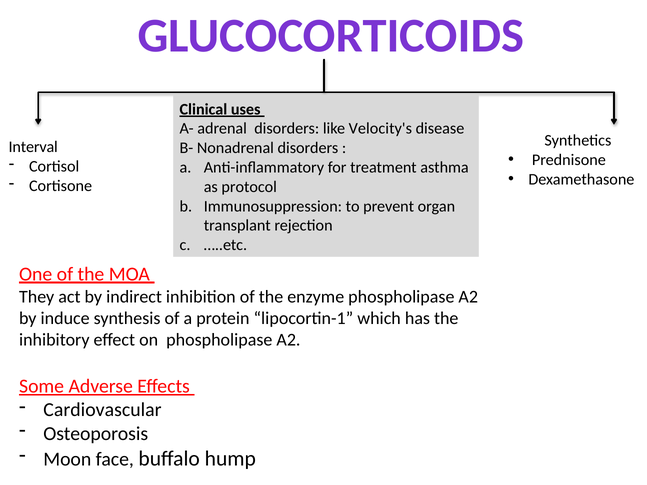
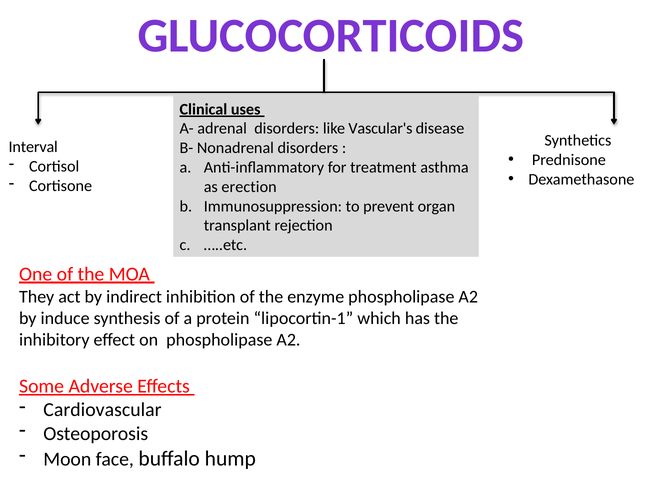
Velocity's: Velocity's -> Vascular's (380, 129)
protocol: protocol -> erection (249, 187)
